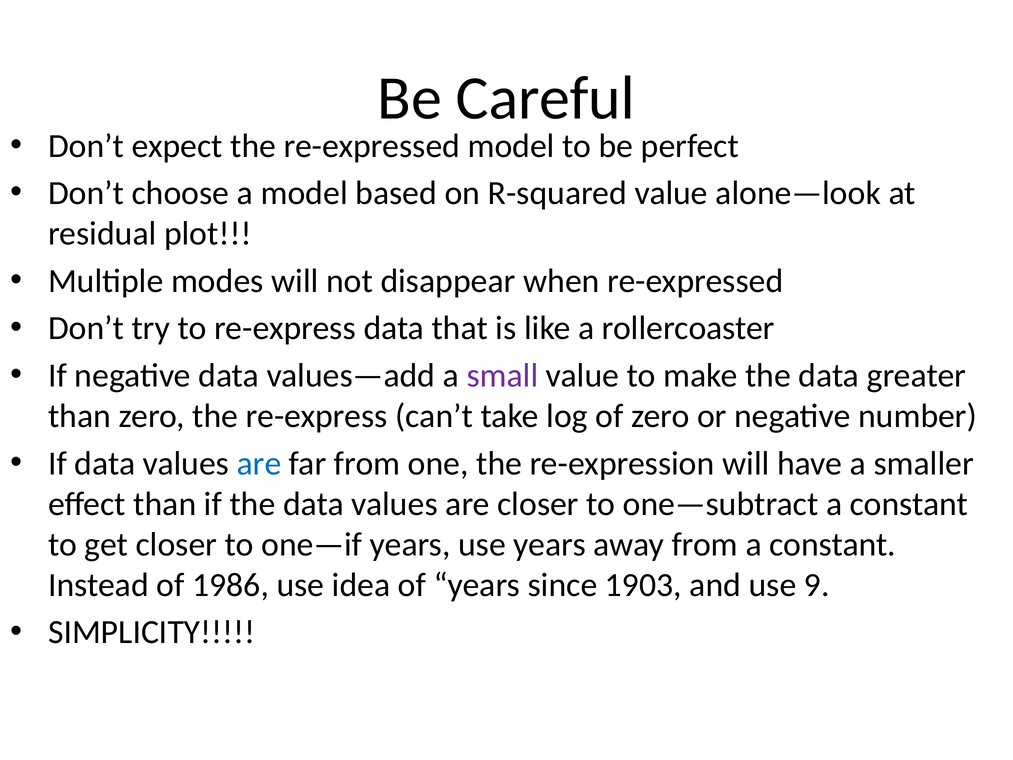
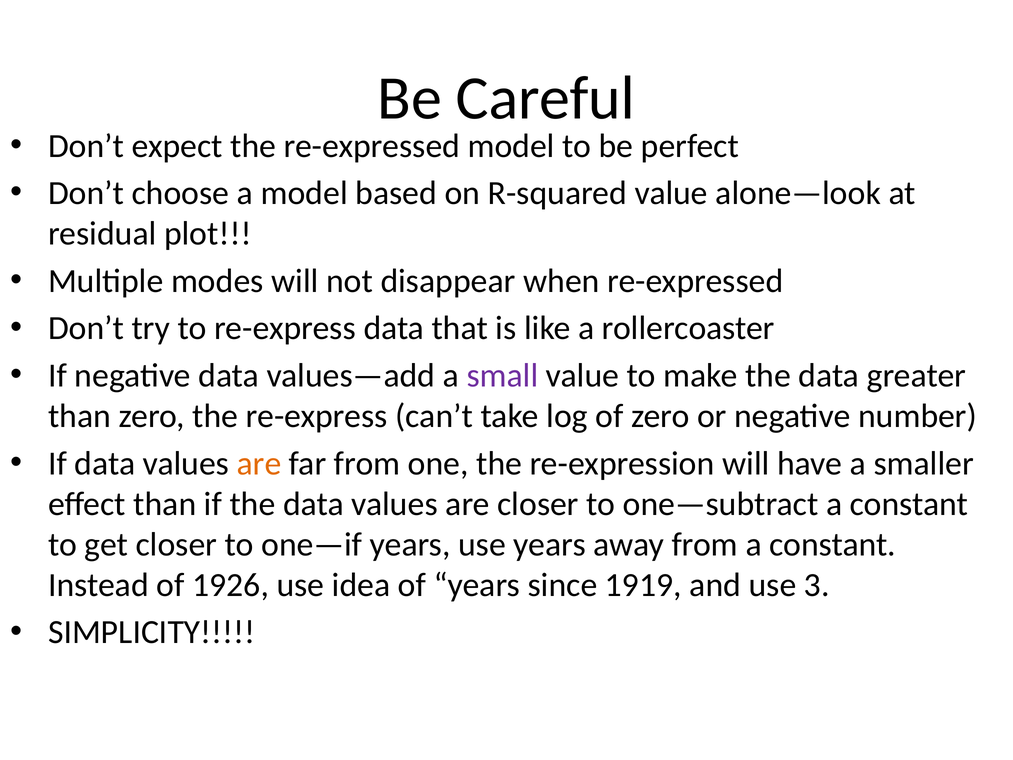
are colour: blue -> orange (259, 463)
1986: 1986 -> 1926 (231, 585)
1903: 1903 -> 1919 (643, 585)
9: 9 -> 3 (817, 585)
